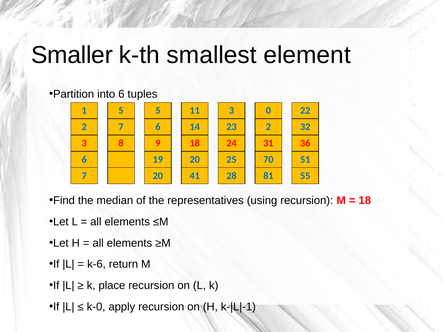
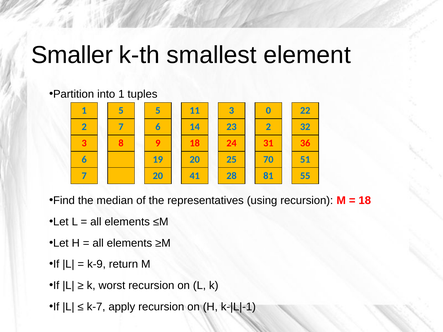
into 6: 6 -> 1 (121, 94)
k-6: k-6 -> k-9 (96, 264)
place: place -> worst (112, 286)
k-0: k-0 -> k-7 (96, 307)
